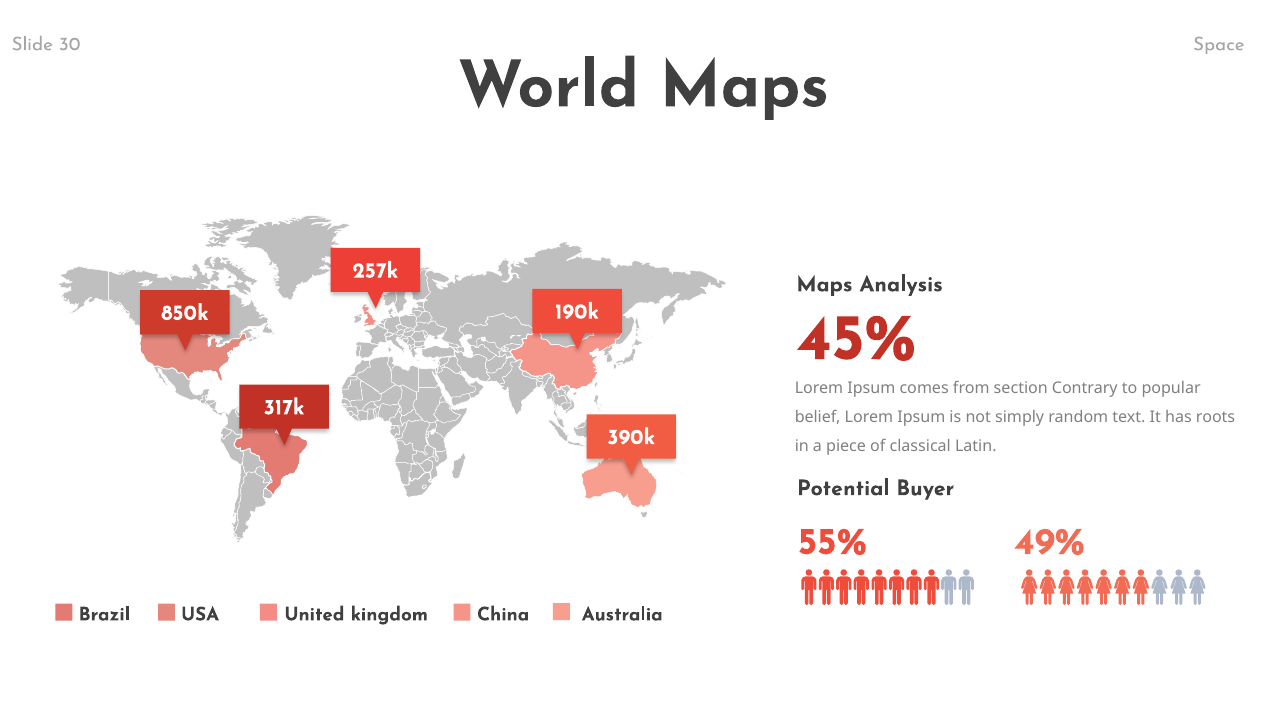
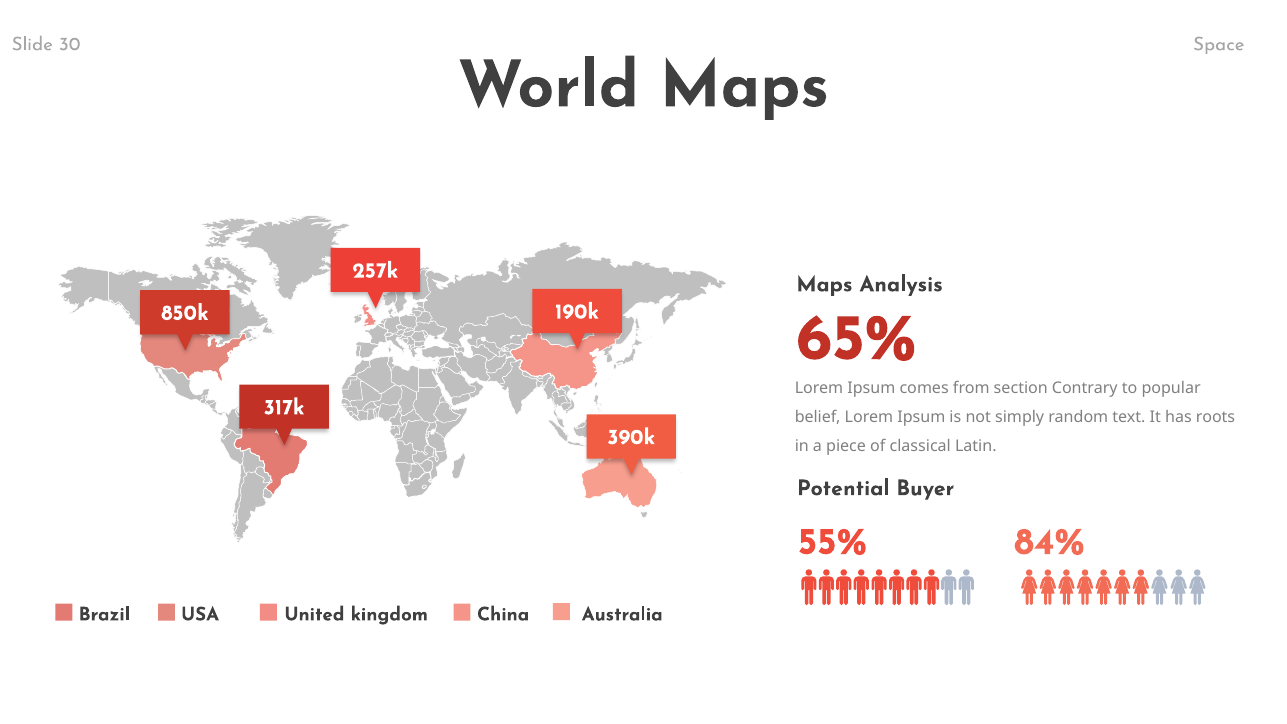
45%: 45% -> 65% (856, 338)
49%: 49% -> 84% (1049, 542)
